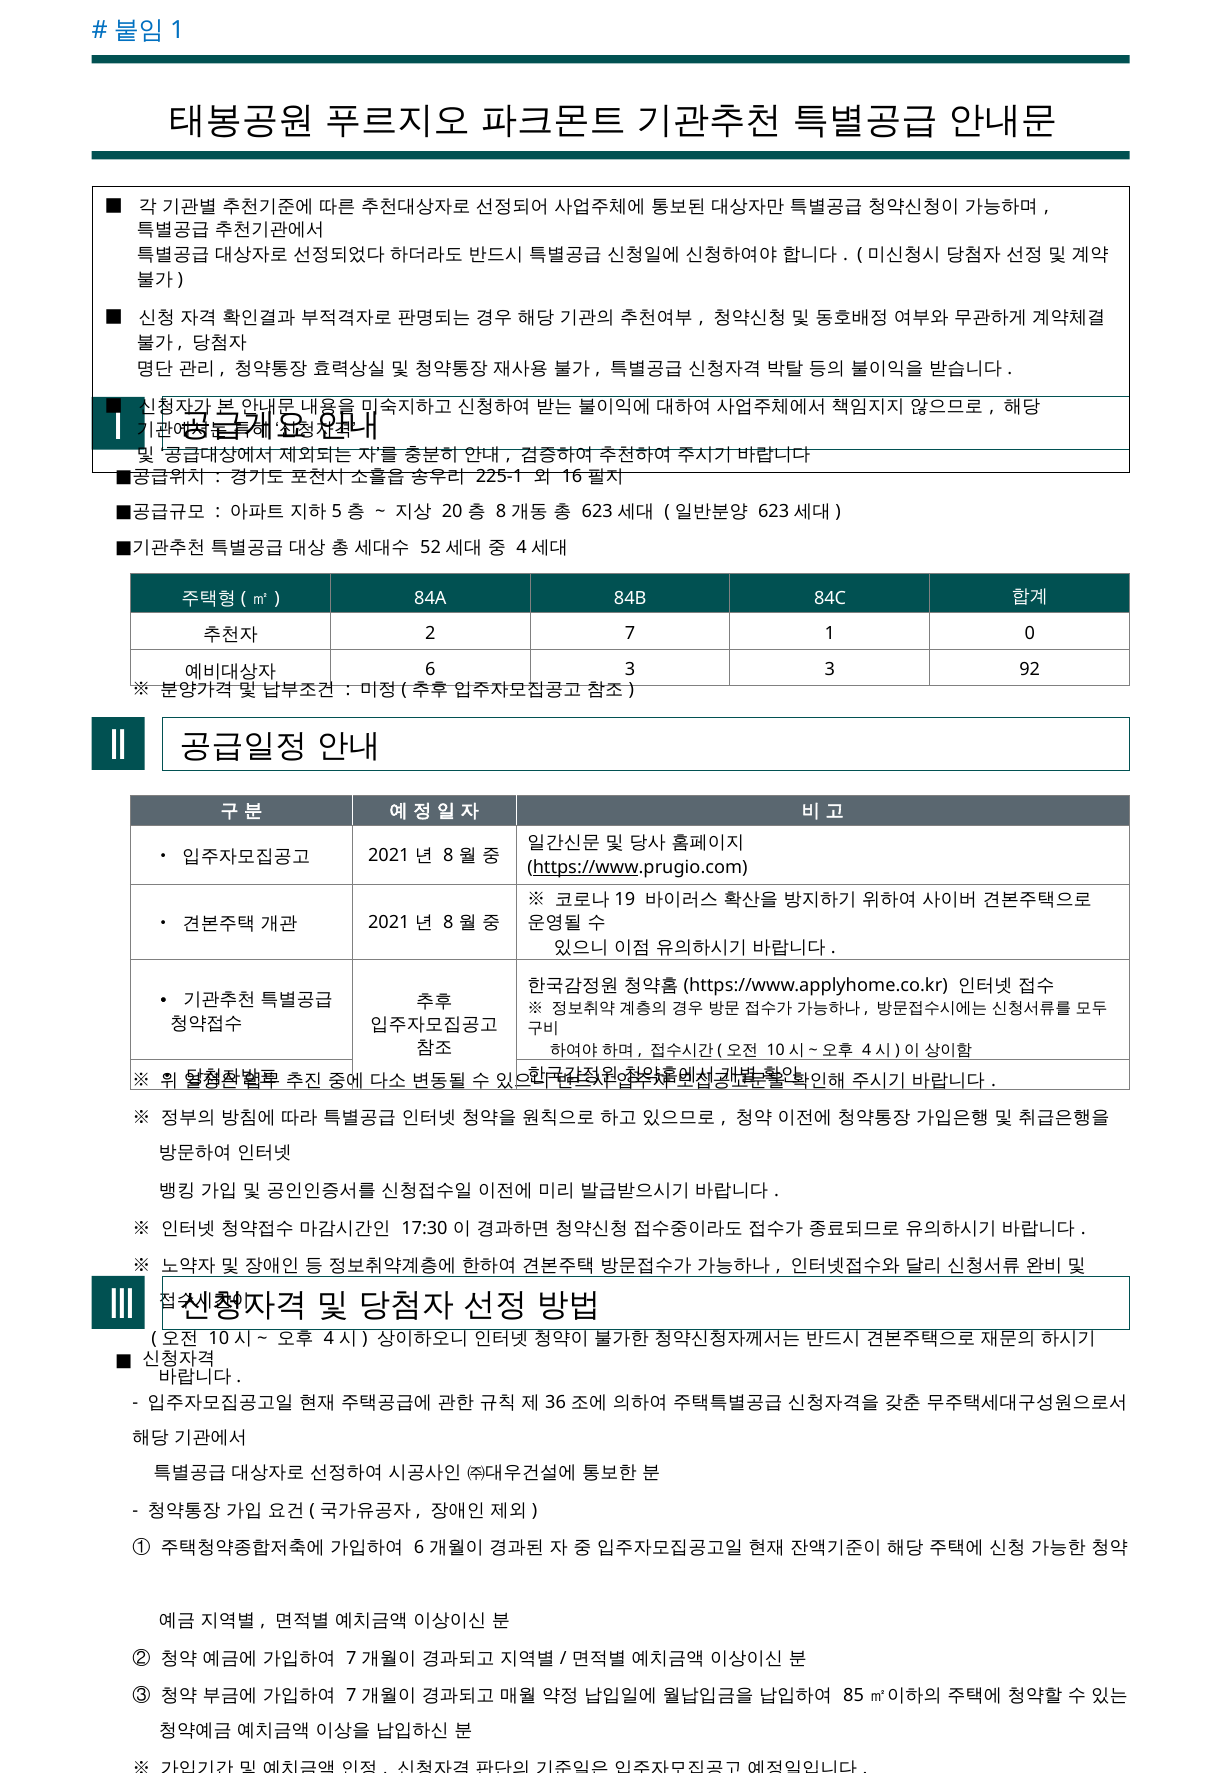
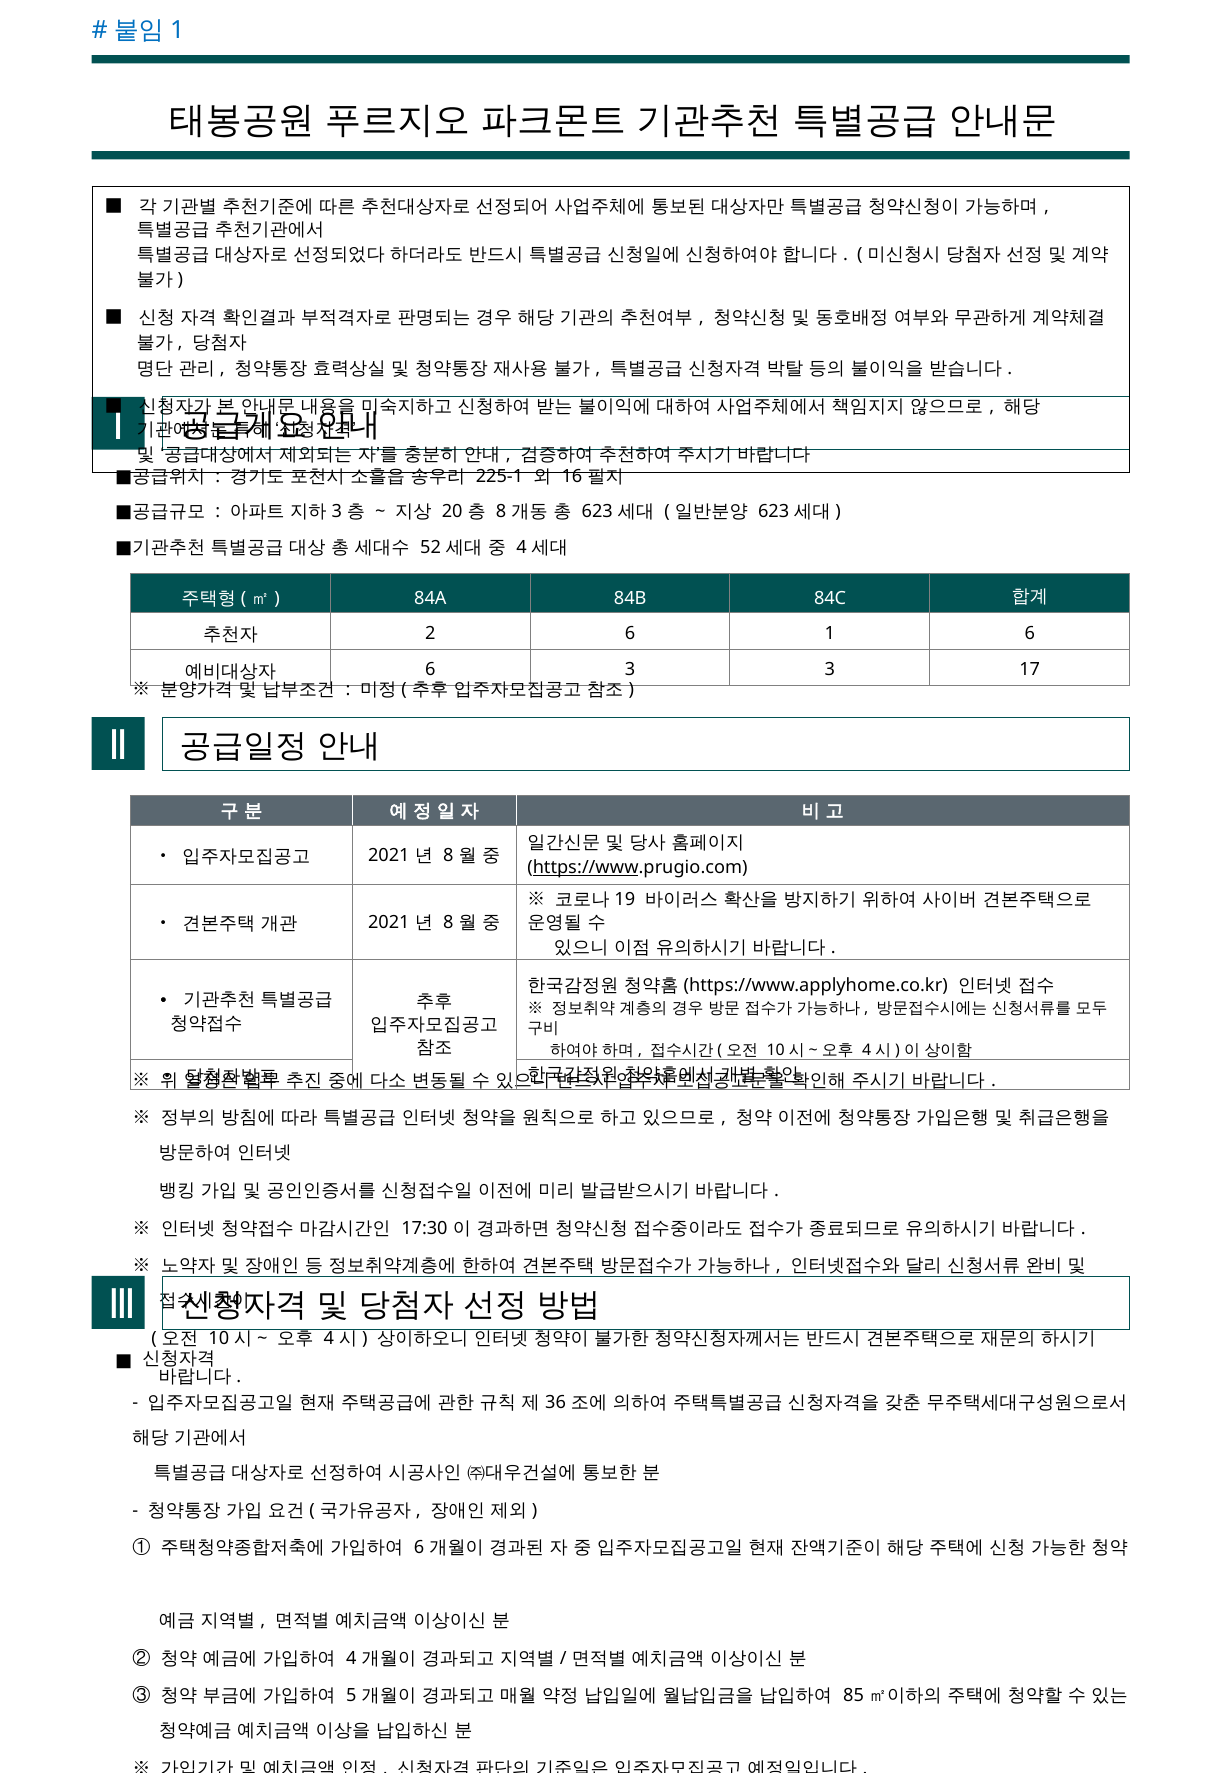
5: 5 -> 3 (337, 512)
2 7: 7 -> 6 (630, 633)
1 0: 0 -> 6 (1030, 633)
92: 92 -> 17 (1030, 670)
7: 7 -> 4 (351, 1659)
7: 7 -> 5 (351, 1697)
